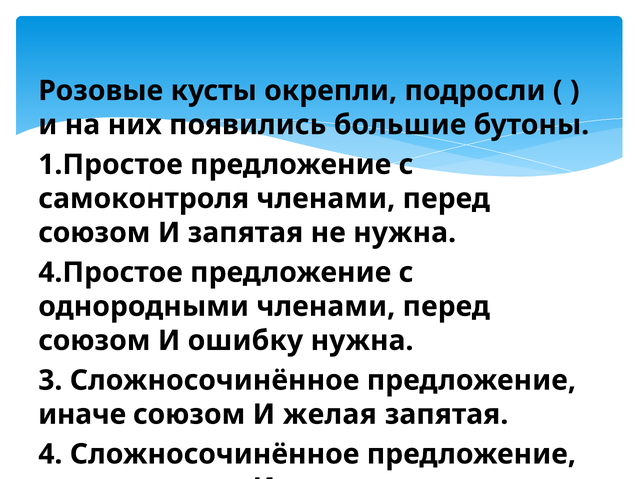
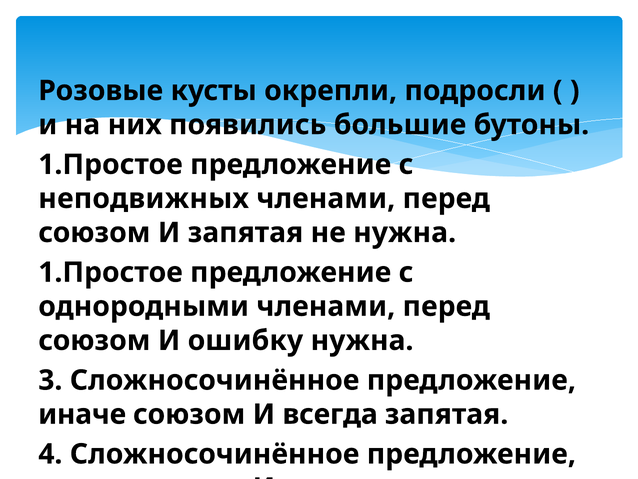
самоконтроля: самоконтроля -> неподвижных (144, 198)
4.Простое: 4.Простое -> 1.Простое (111, 272)
желая: желая -> всегда (330, 414)
